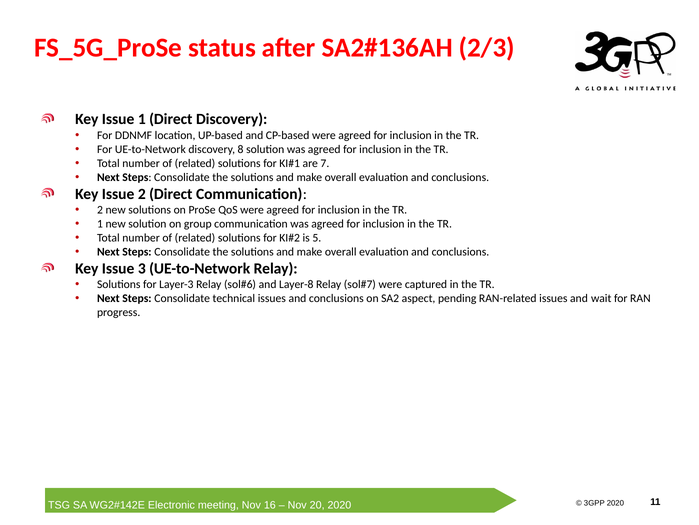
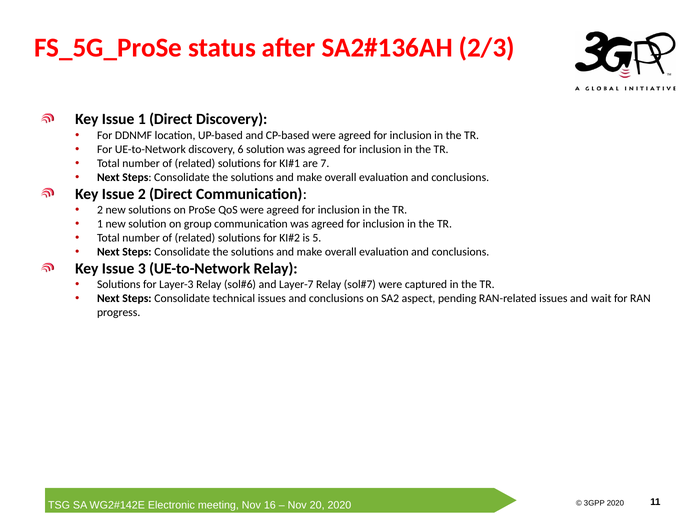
8: 8 -> 6 (241, 149)
Layer-8: Layer-8 -> Layer-7 (296, 284)
